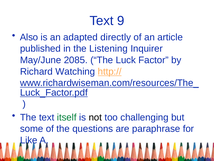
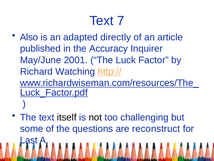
9: 9 -> 7 (121, 21)
Listening: Listening -> Accuracy (109, 48)
2085: 2085 -> 2001 (76, 60)
itself colour: green -> black (67, 117)
paraphrase: paraphrase -> reconstruct (156, 128)
Like: Like -> Last (29, 140)
